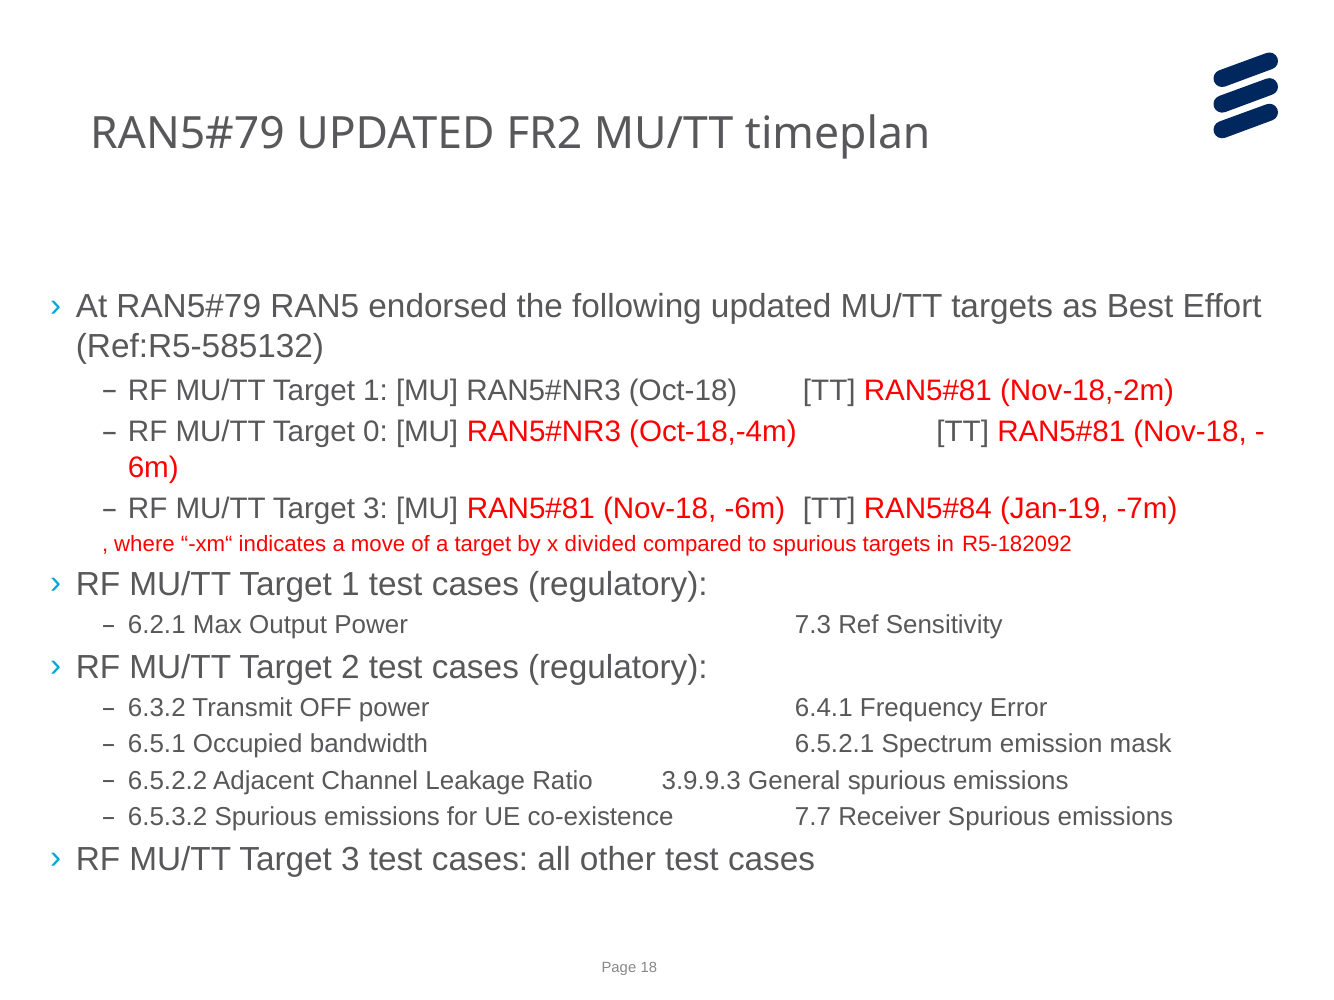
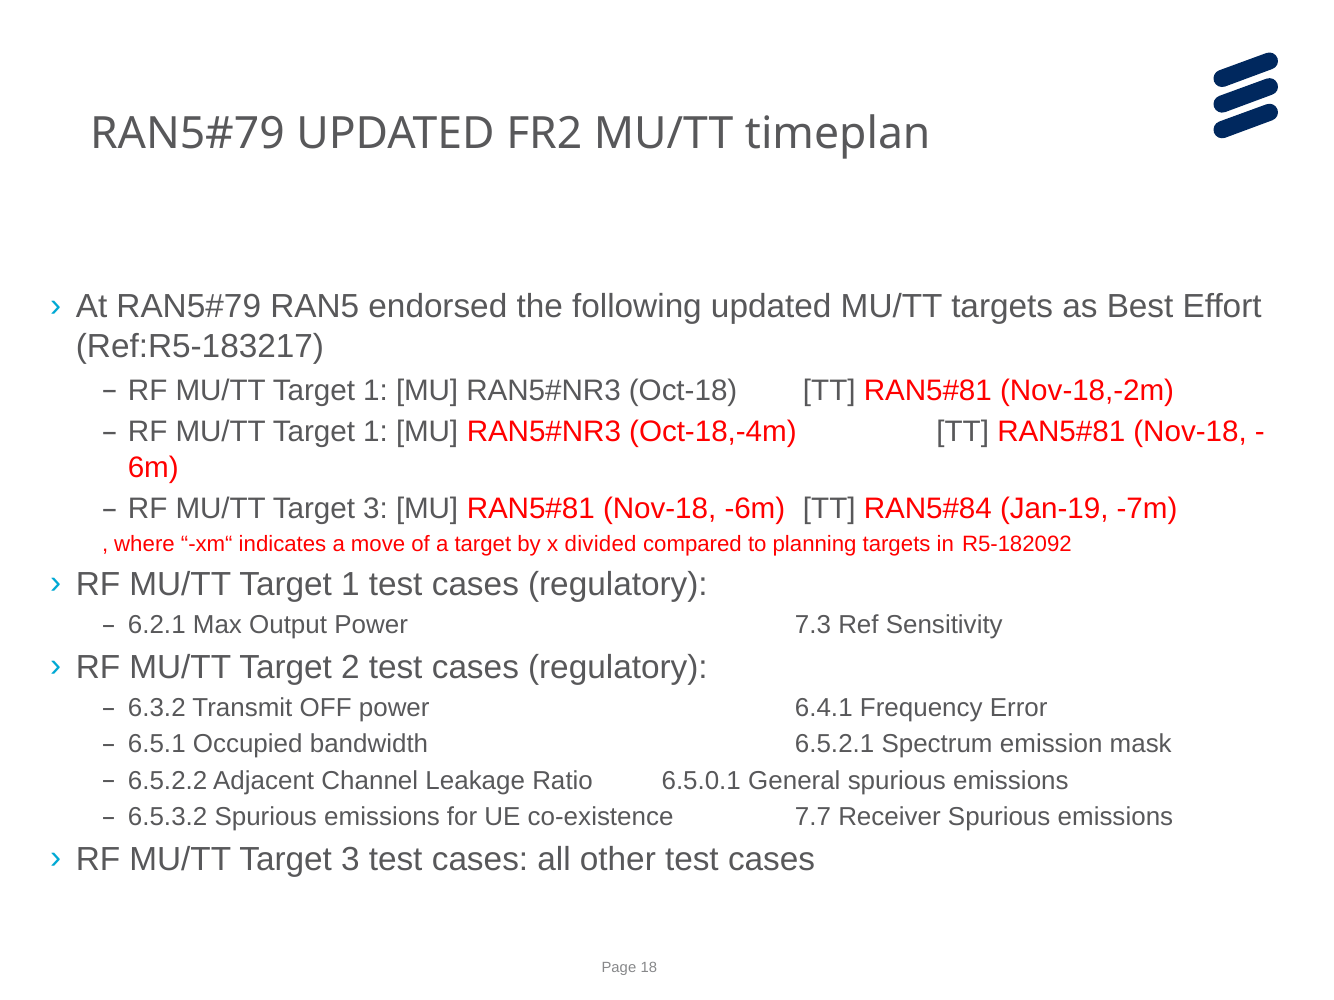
Ref:R5-585132: Ref:R5-585132 -> Ref:R5-183217 (200, 347)
0: 0 -> 1 (376, 432)
to spurious: spurious -> planning (815, 544)
3.9.9.3: 3.9.9.3 -> 6.5.0.1 (701, 781)
